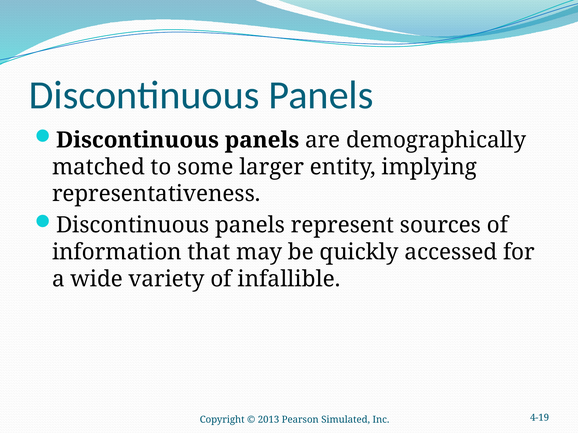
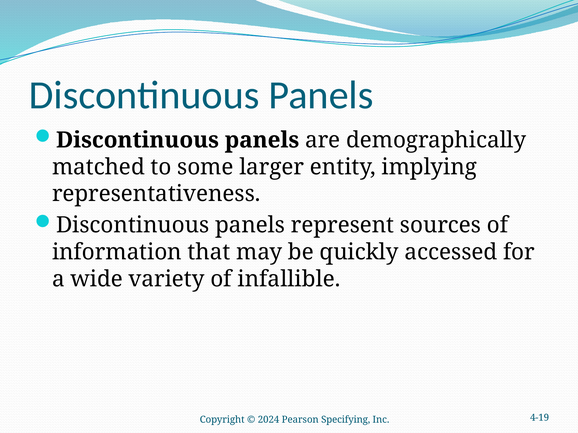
2013: 2013 -> 2024 (269, 420)
Simulated: Simulated -> Specifying (346, 420)
